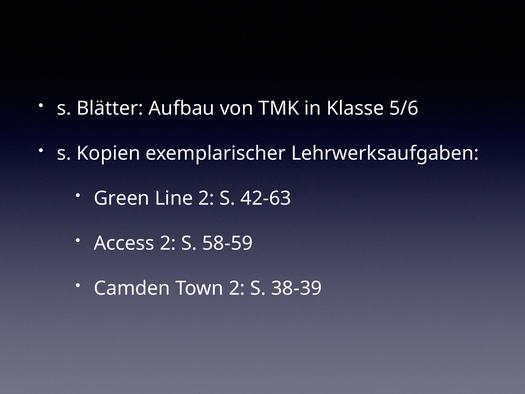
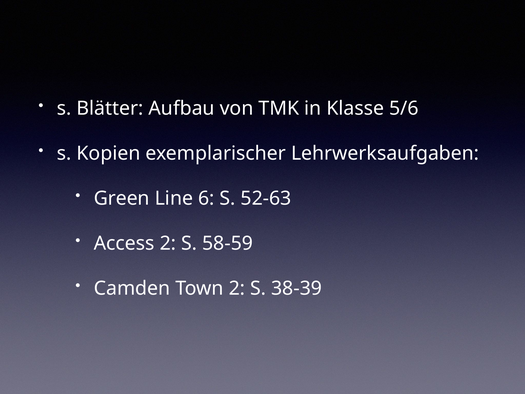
Line 2: 2 -> 6 (206, 198)
42-63: 42-63 -> 52-63 (266, 198)
